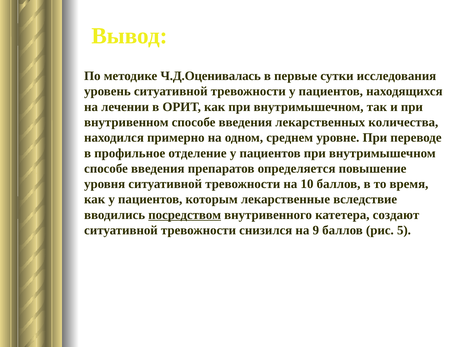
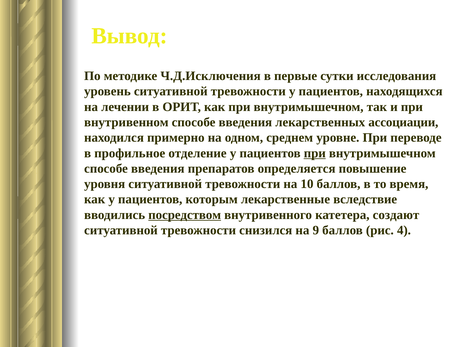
Ч.Д.Оценивалась: Ч.Д.Оценивалась -> Ч.Д.Исключения (211, 76)
количества: количества -> ассоциации (403, 122)
при underline: none -> present (315, 153)
5: 5 -> 4 (404, 230)
